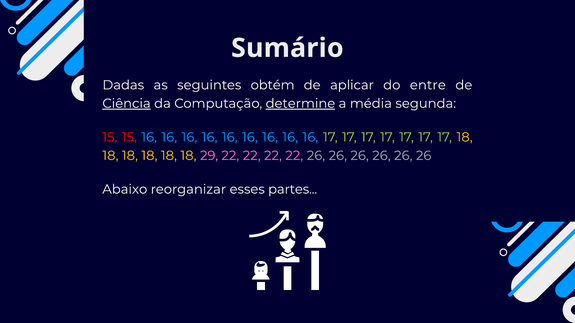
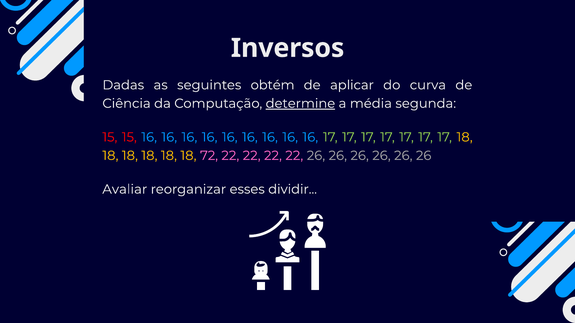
Sumário: Sumário -> Inversos (288, 48)
entre: entre -> curva (428, 85)
Ciência underline: present -> none (127, 104)
29: 29 -> 72 (209, 156)
Abaixo: Abaixo -> Avaliar (125, 189)
partes: partes -> dividir (293, 189)
